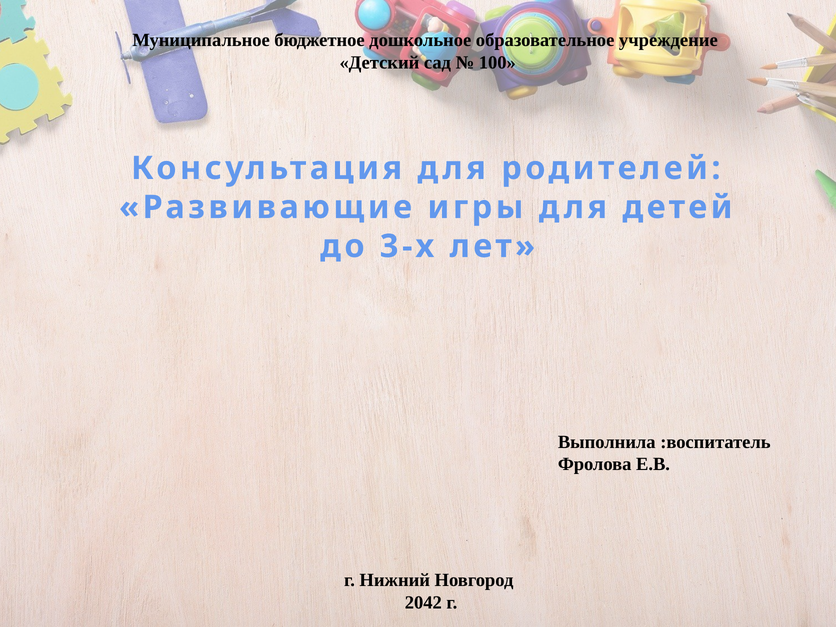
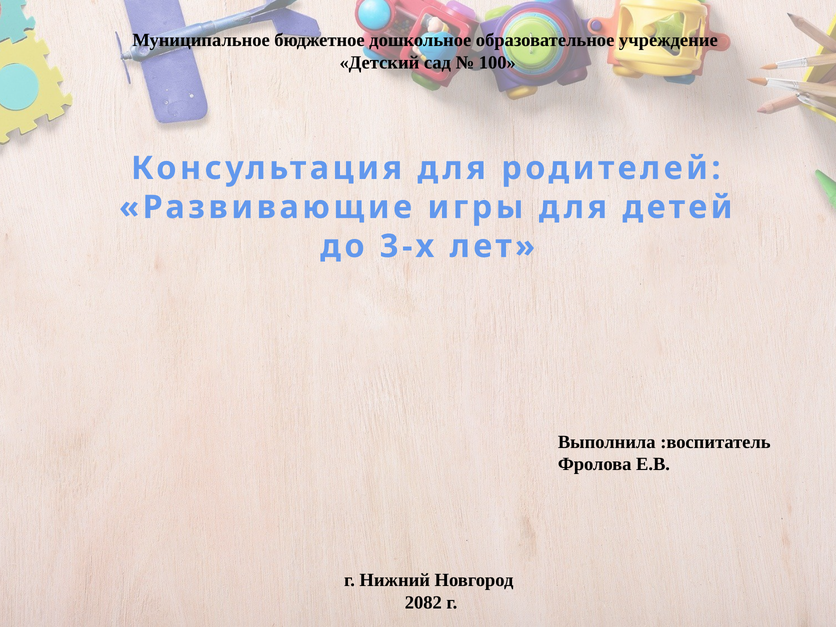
2042: 2042 -> 2082 (423, 602)
